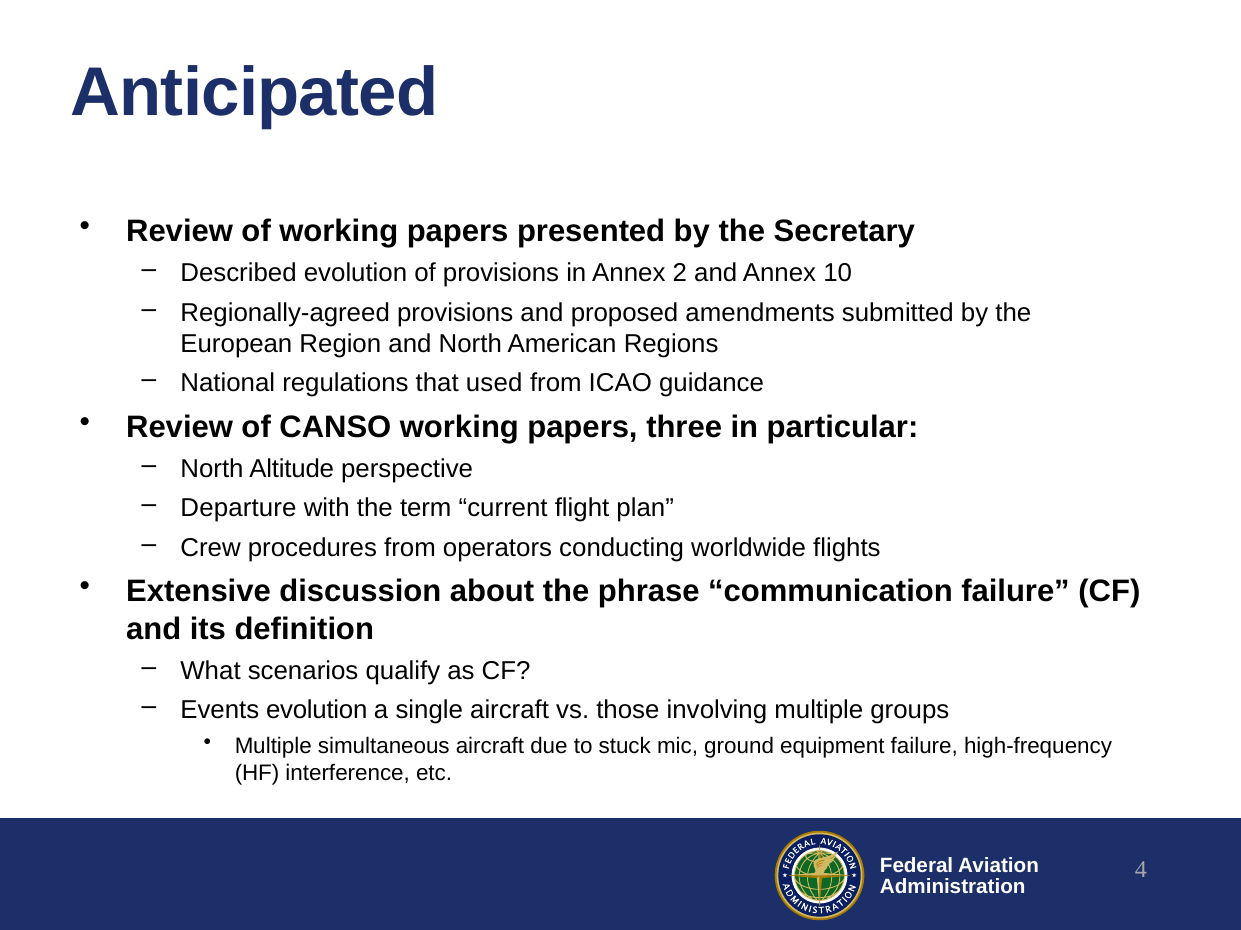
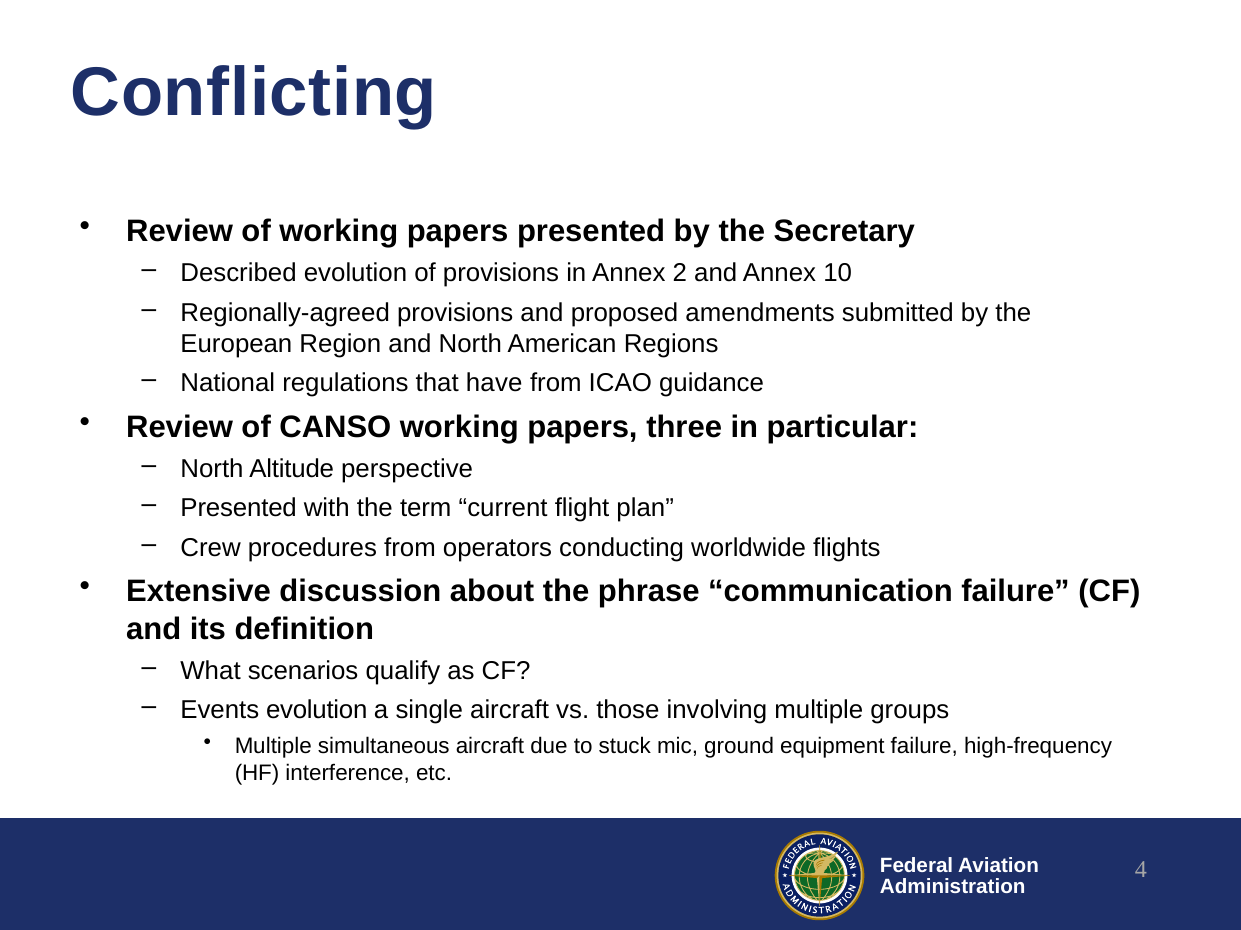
Anticipated: Anticipated -> Conflicting (254, 93)
used: used -> have (494, 383)
Departure: Departure -> Presented (239, 509)
